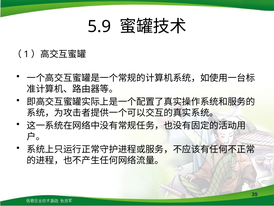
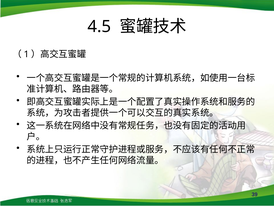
5.9: 5.9 -> 4.5 (99, 27)
